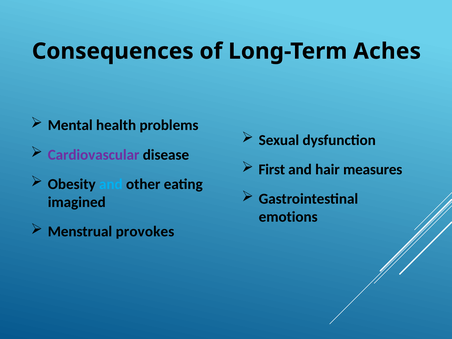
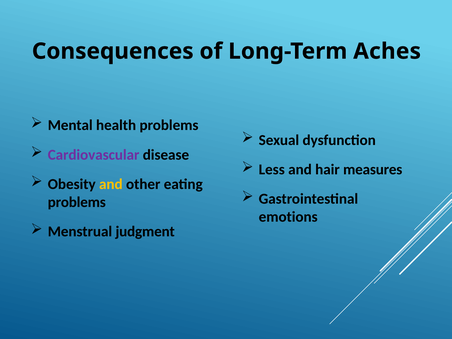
First: First -> Less (272, 170)
and colour: light blue -> yellow (111, 184)
imagined: imagined -> problems (77, 202)
provokes: provokes -> judgment (145, 232)
